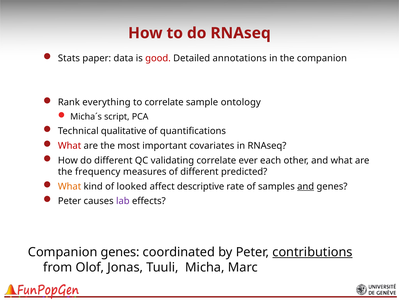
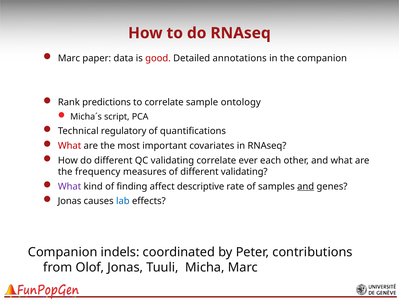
Stats: Stats -> Marc (69, 58)
everything: everything -> predictions (107, 102)
qualitative: qualitative -> regulatory (124, 131)
different predicted: predicted -> validating (244, 171)
What colour: orange -> purple (70, 186)
looked: looked -> finding (132, 186)
Peter: Peter -> Jonas (70, 201)
lab colour: purple -> blue (123, 201)
Companion genes: genes -> indels (120, 252)
contributions underline: present -> none (312, 252)
